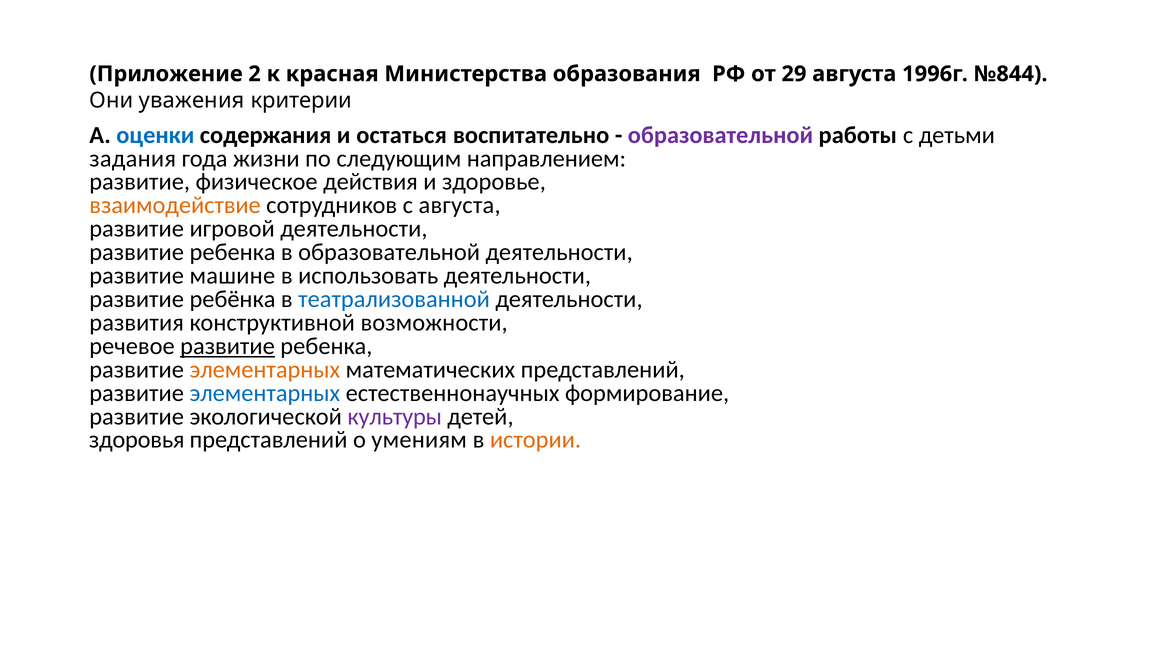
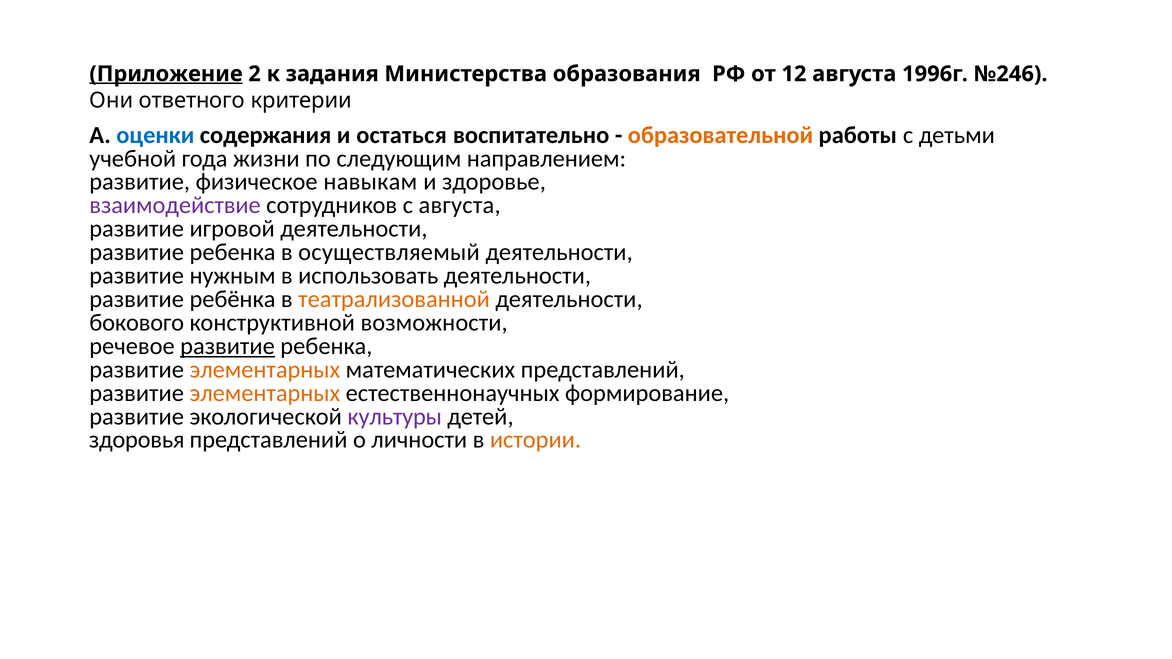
Приложение underline: none -> present (166, 74)
красная: красная -> задания (332, 74)
29: 29 -> 12 (794, 74)
№844: №844 -> №246 (1011, 74)
уважения: уважения -> ответного (192, 100)
образовательной colour: purple -> orange (720, 135)
задания: задания -> учебной (133, 159)
действия: действия -> навыкам (370, 182)
взаимодействие colour: orange -> purple (175, 205)
в образовательной: образовательной -> осуществляемый (389, 252)
машине: машине -> нужным (233, 276)
театрализованной colour: blue -> orange (394, 299)
развития: развития -> бокового (137, 323)
элементарных colour: blue -> orange (265, 393)
умениям: умениям -> личности (419, 440)
